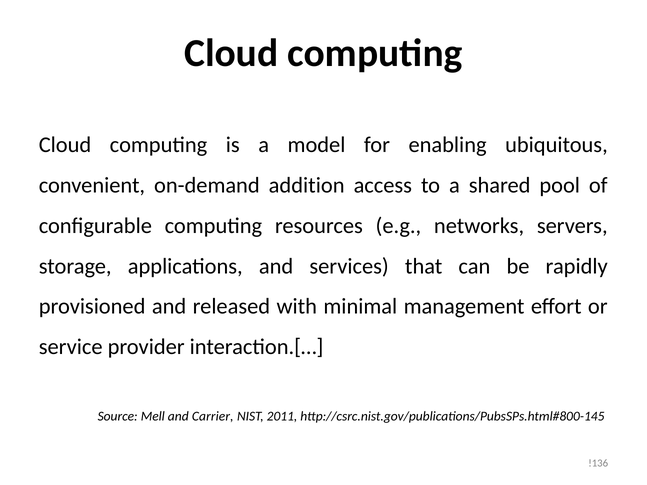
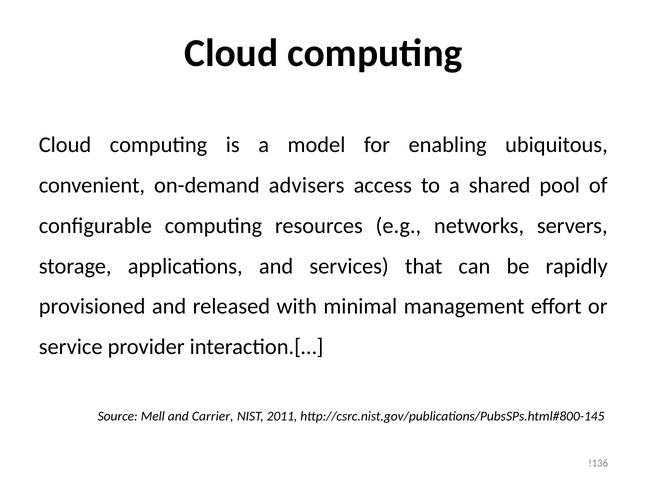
addition: addition -> advisers (307, 185)
